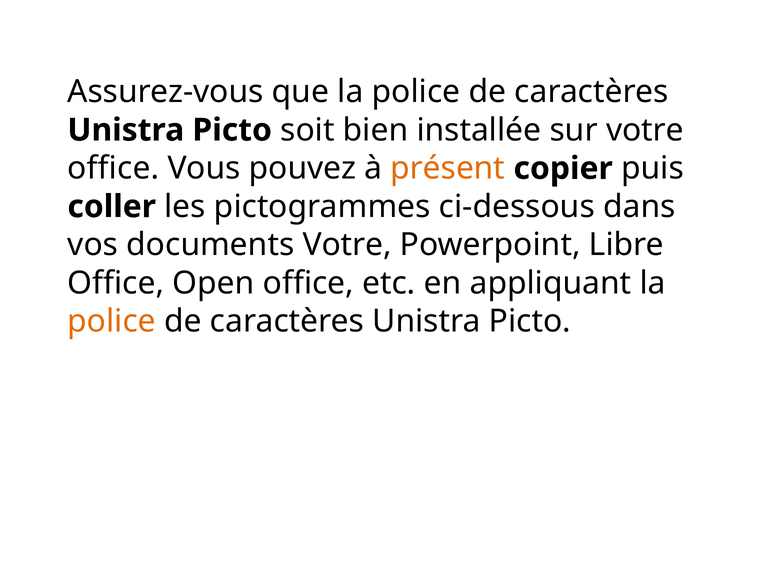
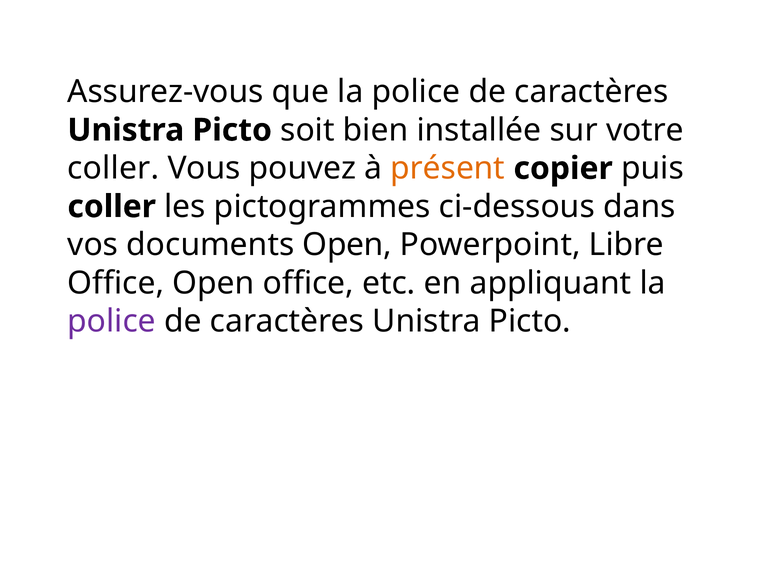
office: office -> coller (113, 168)
documents Votre: Votre -> Open (347, 245)
police colour: orange -> purple (112, 321)
